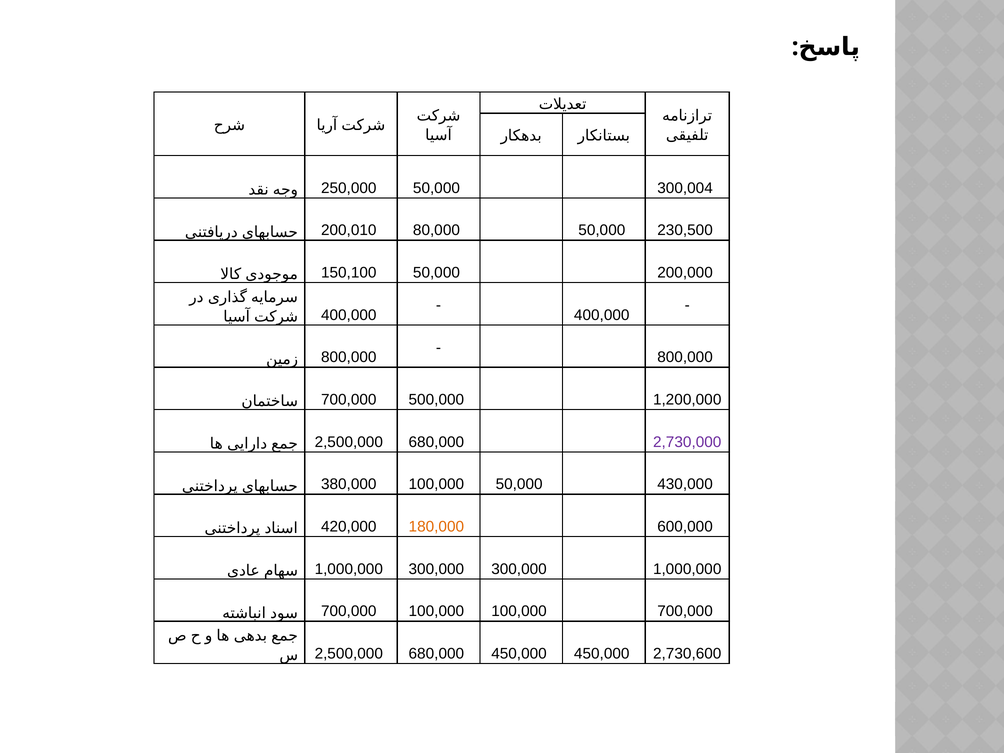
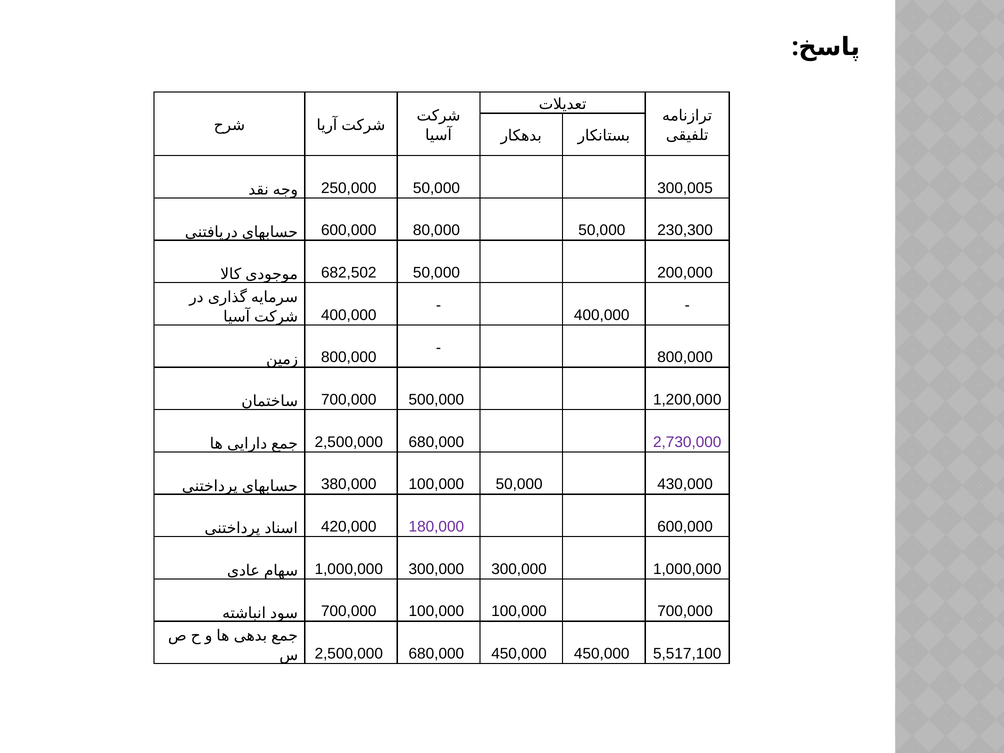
300,004: 300,004 -> 300,005 (685, 188)
200,010: 200,010 -> 600,000 (349, 230)
230,500: 230,500 -> 230,300 (685, 230)
150,100: 150,100 -> 682,502 (349, 273)
180,000 colour: orange -> purple (436, 527)
2,730,600: 2,730,600 -> 5,517,100 (687, 654)
